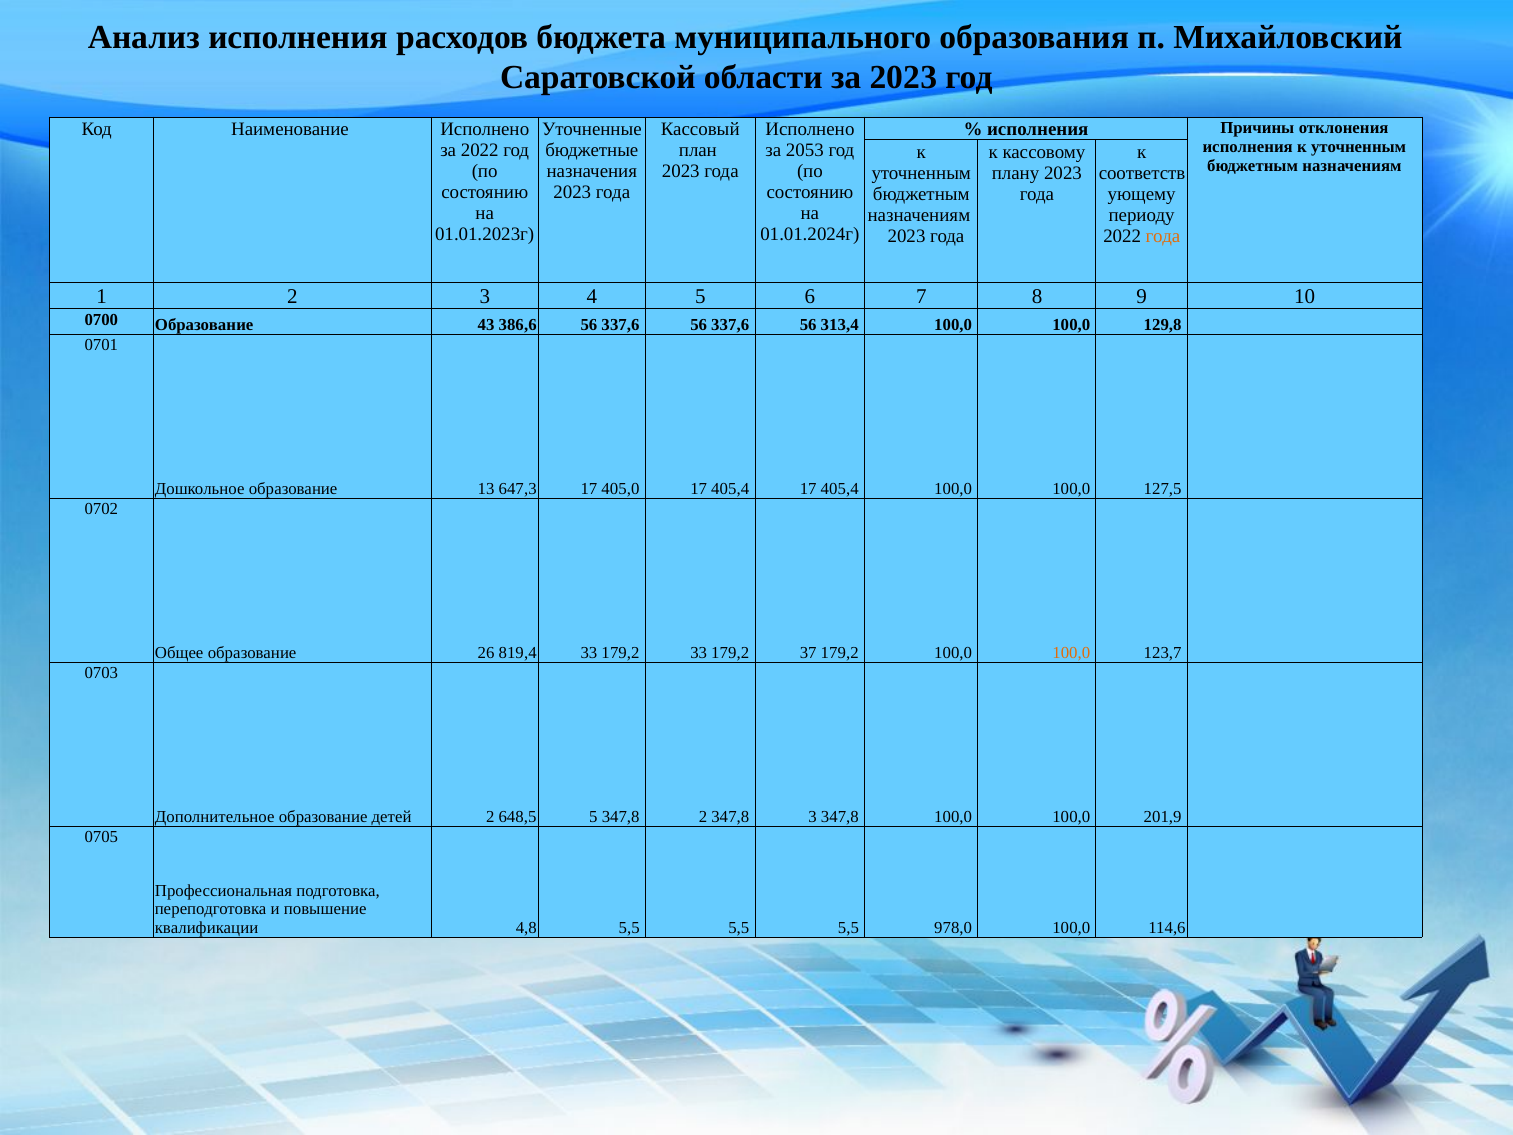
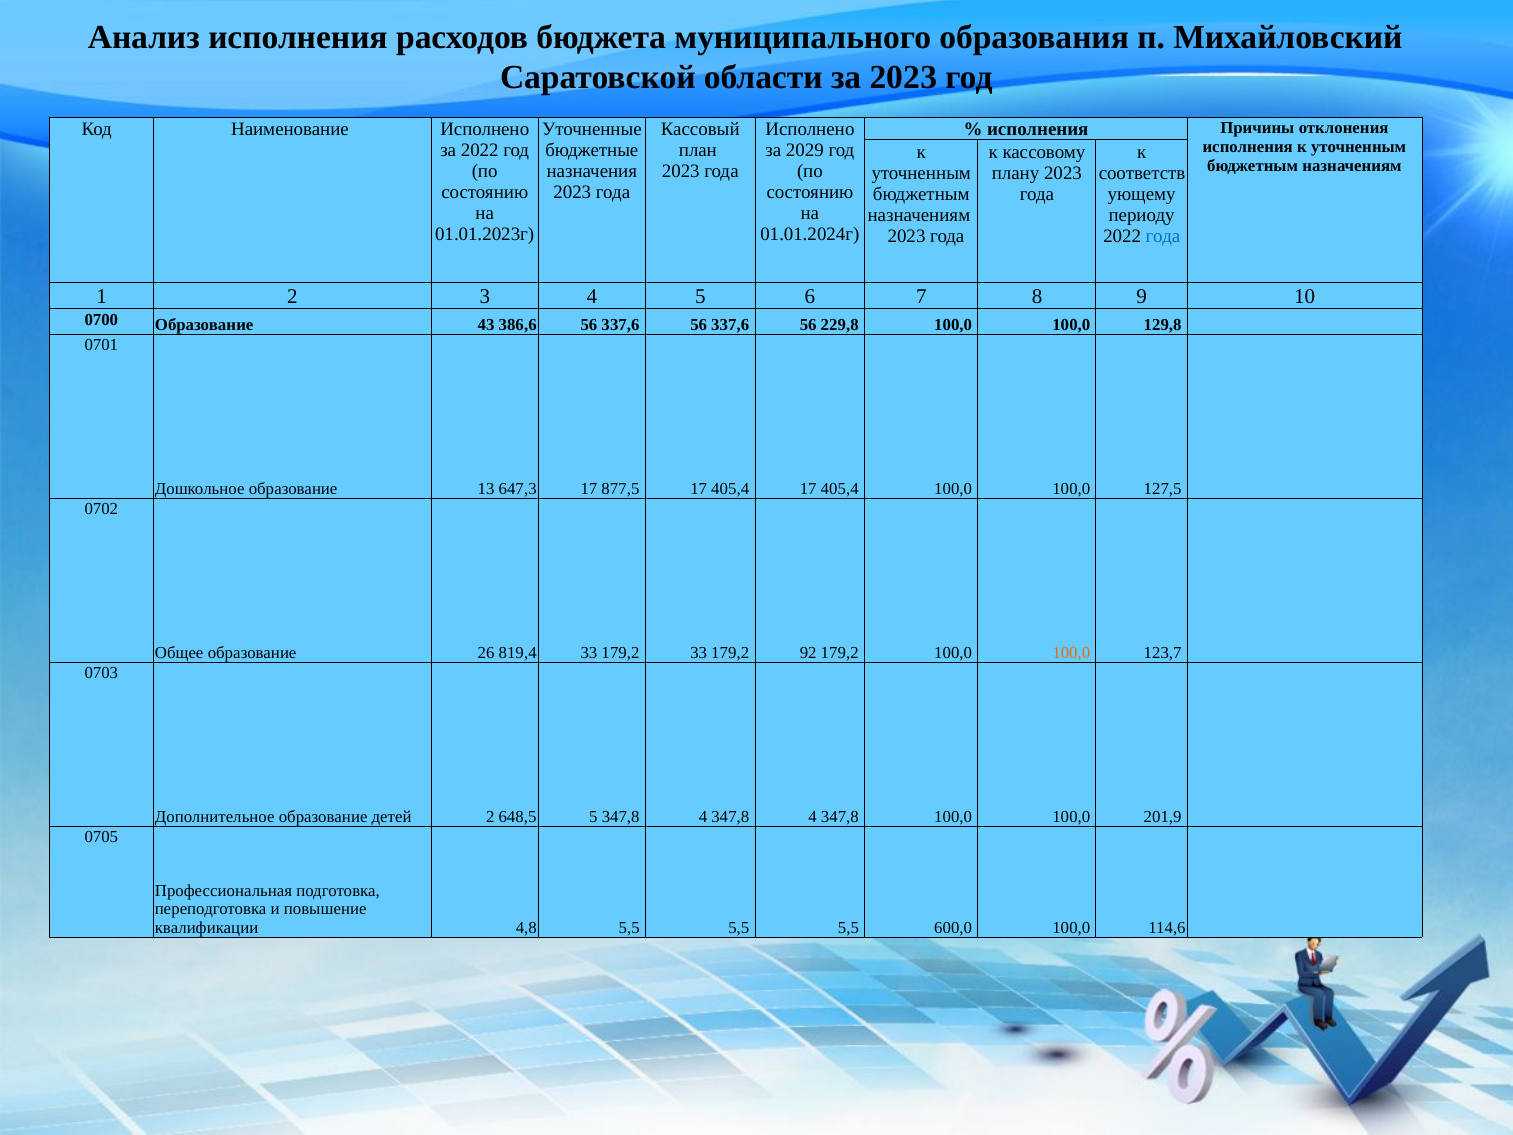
2053: 2053 -> 2029 (805, 150)
года colour: orange -> blue (1163, 236)
313,4: 313,4 -> 229,8 (840, 325)
405,0: 405,0 -> 877,5 (620, 489)
37: 37 -> 92 (808, 653)
5 347,8 2: 2 -> 4 (703, 817)
3: 3 -> 4 (813, 817)
978,0: 978,0 -> 600,0 (953, 928)
